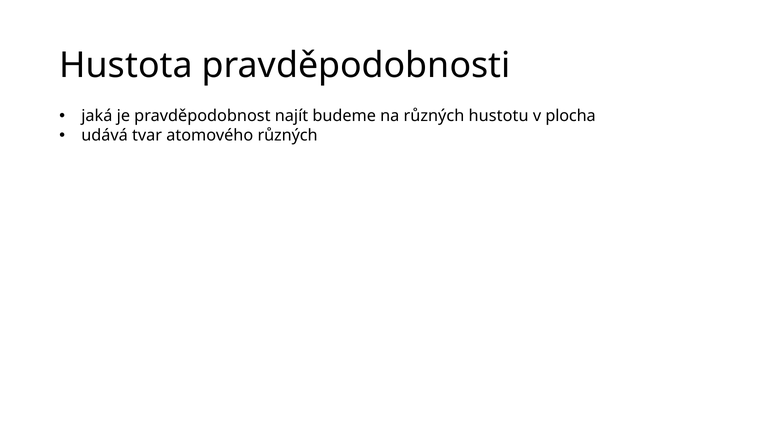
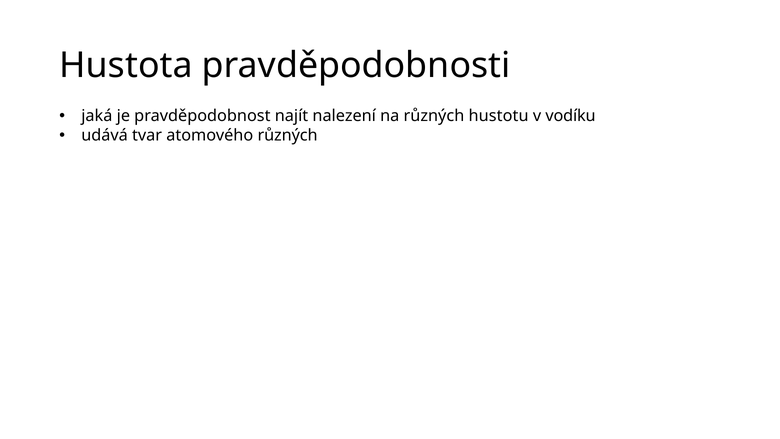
budeme: budeme -> nalezení (344, 116)
plocha: plocha -> vodíku (571, 116)
